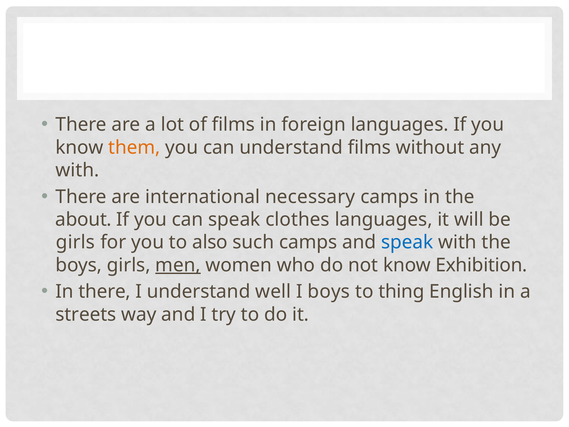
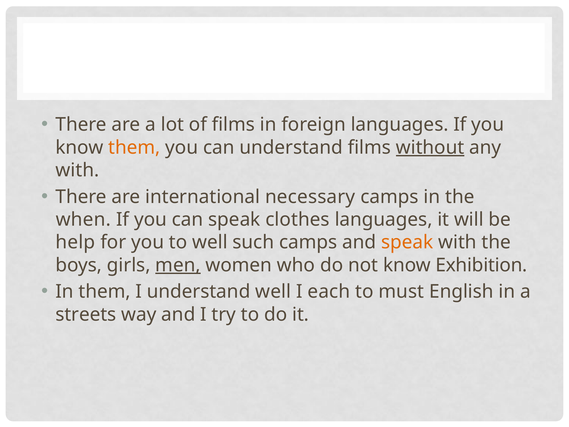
without underline: none -> present (430, 147)
about: about -> when (83, 219)
girls: girls -> help (75, 242)
to also: also -> well (210, 242)
speak colour: blue -> orange (407, 242)
In there: there -> them (105, 292)
I boys: boys -> each (329, 292)
thing: thing -> must (401, 292)
